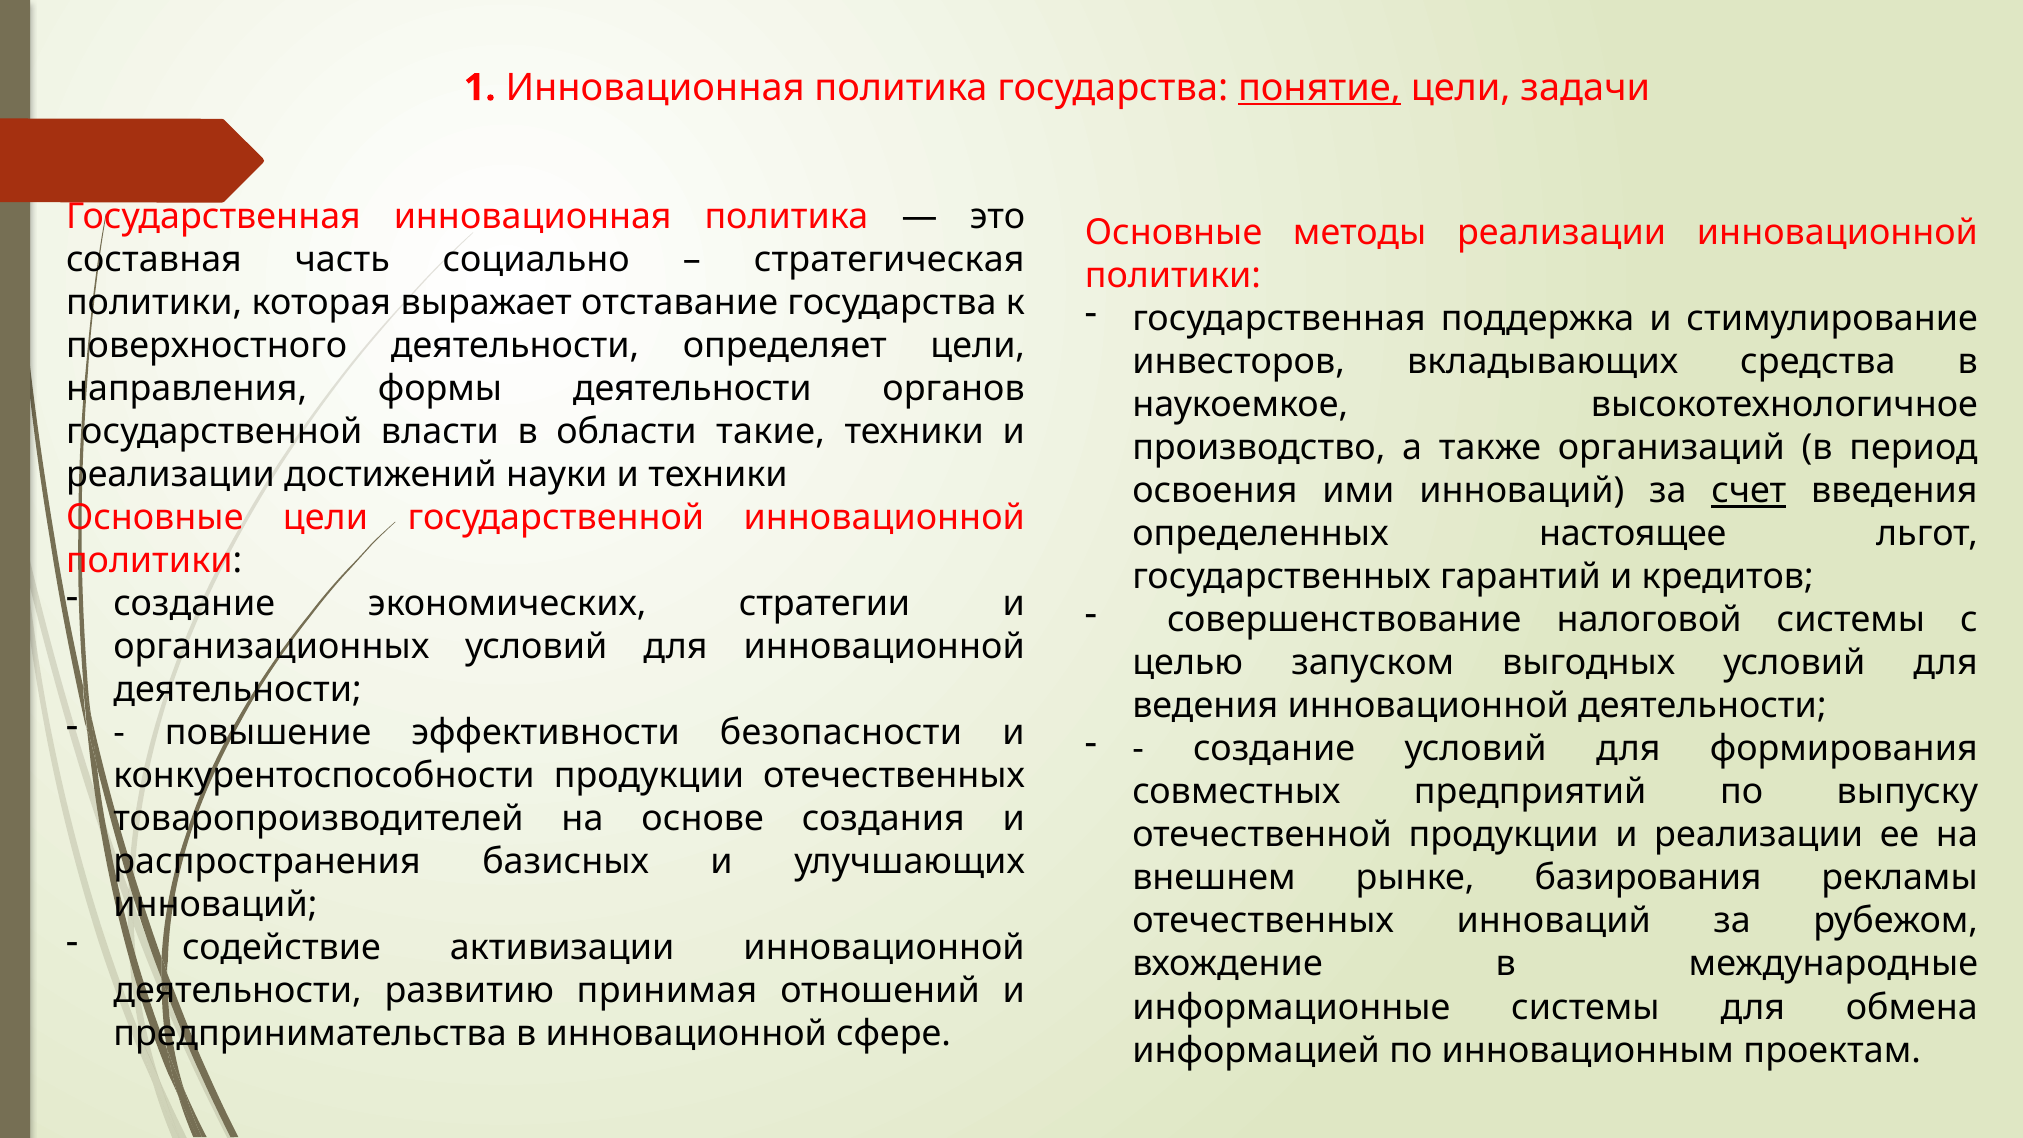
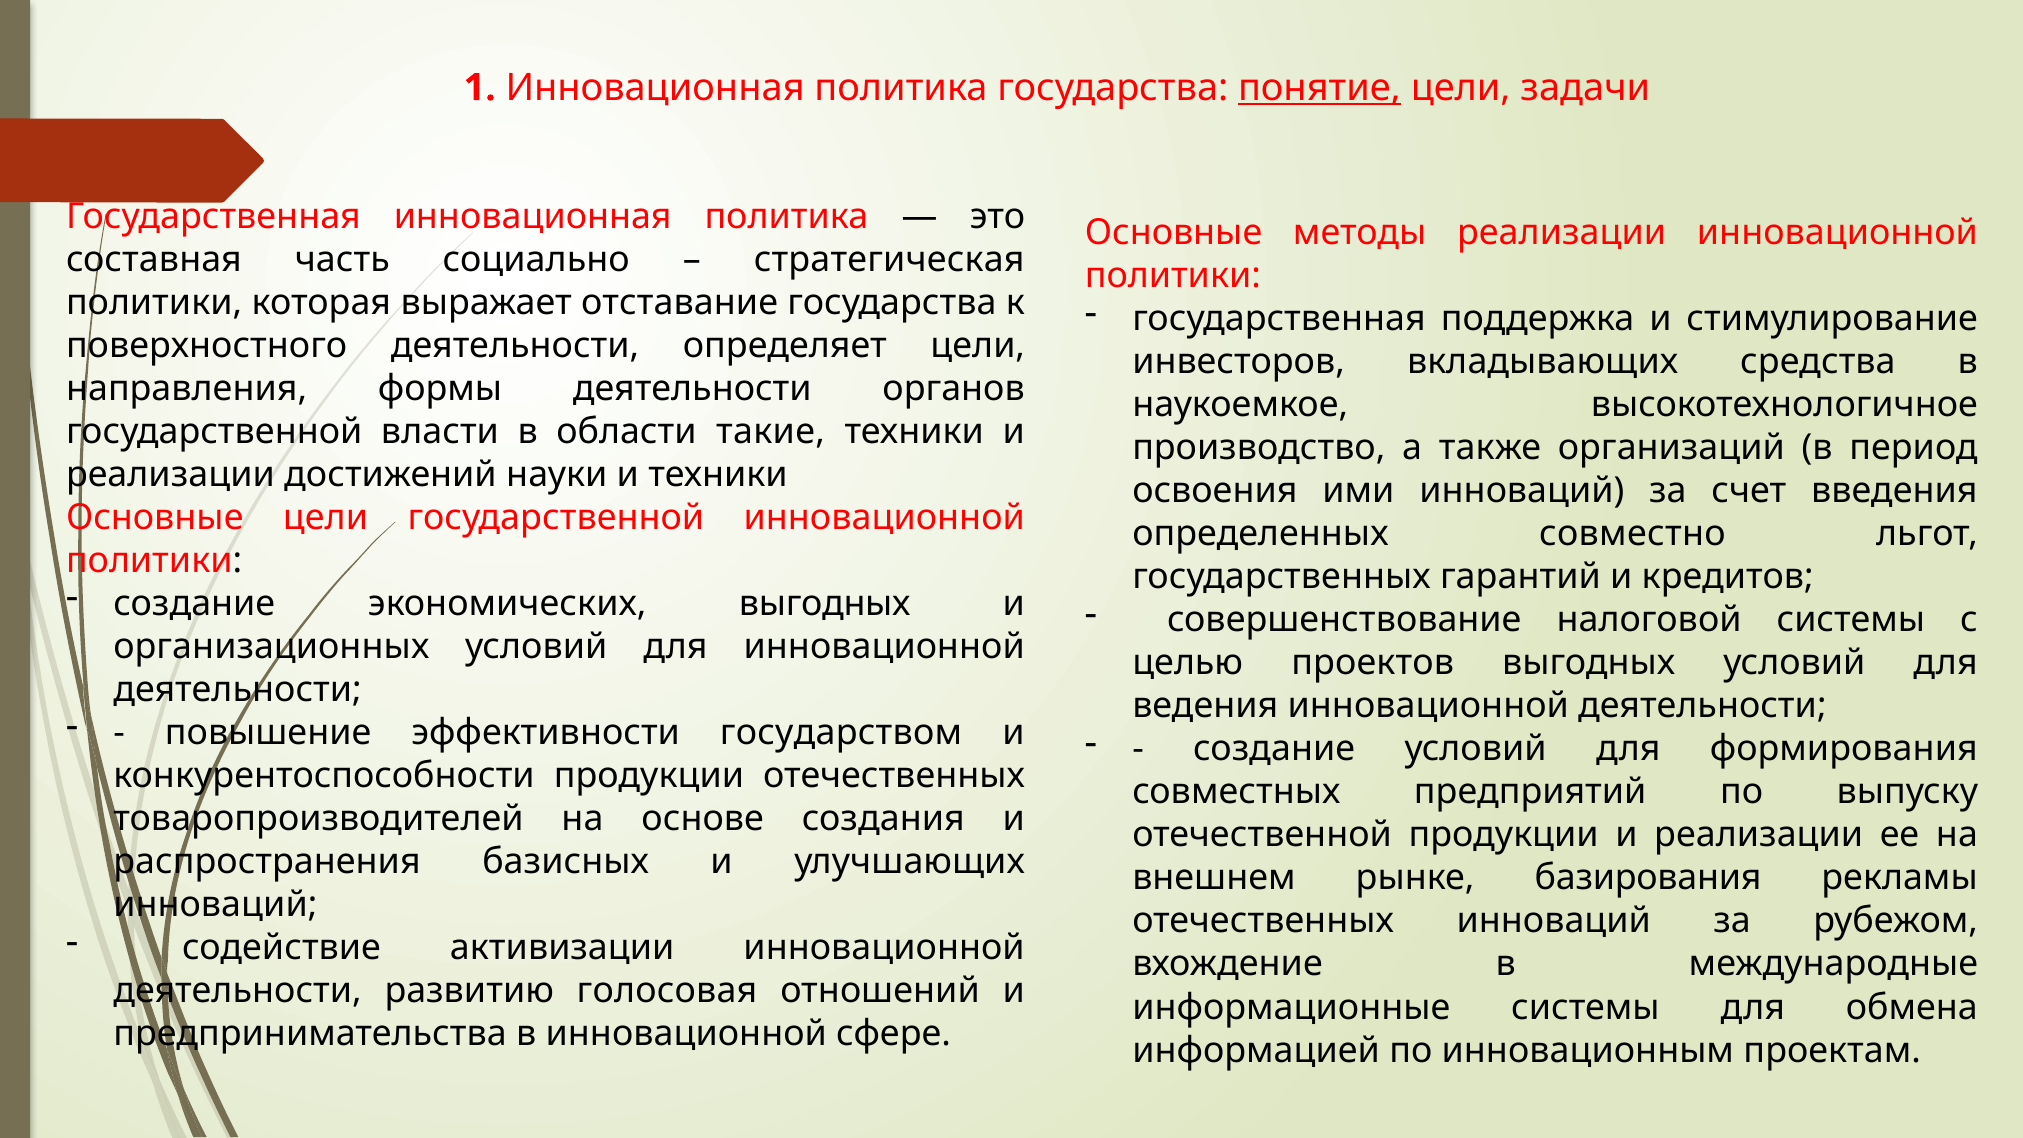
счет underline: present -> none (1749, 491)
настоящее: настоящее -> совместно (1632, 534)
экономических стратегии: стратегии -> выгодных (825, 604)
запуском: запуском -> проектов (1373, 663)
безопасности: безопасности -> государством (841, 733)
принимая: принимая -> голосовая (667, 991)
